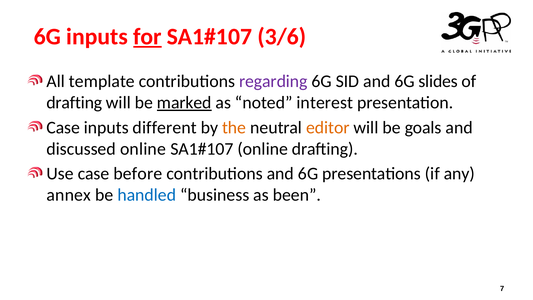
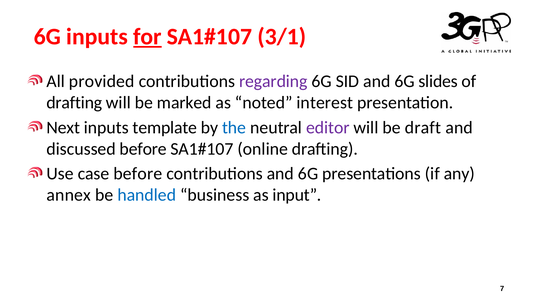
3/6: 3/6 -> 3/1 (282, 37)
template: template -> provided (102, 81)
marked underline: present -> none (184, 103)
Case: Case -> Next (63, 127)
different: different -> template (165, 127)
the colour: orange -> blue (234, 127)
editor colour: orange -> purple (328, 127)
goals: goals -> draft (423, 127)
discussed online: online -> before (143, 149)
been: been -> input (297, 195)
